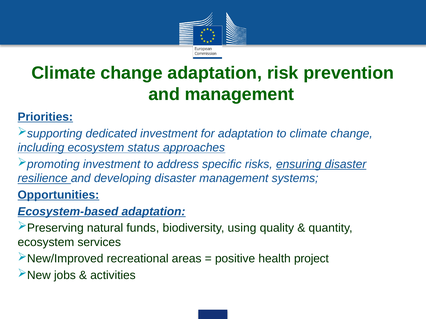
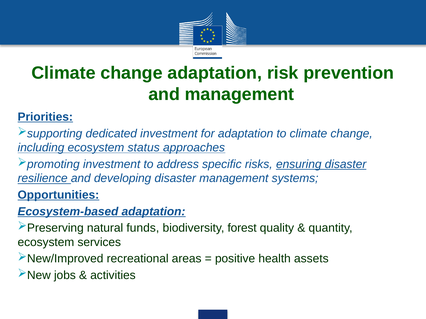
using: using -> forest (242, 228)
project: project -> assets (311, 259)
